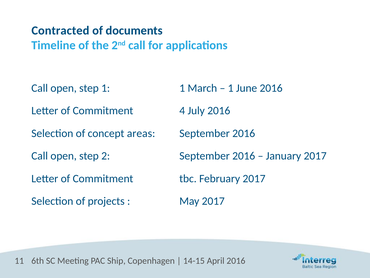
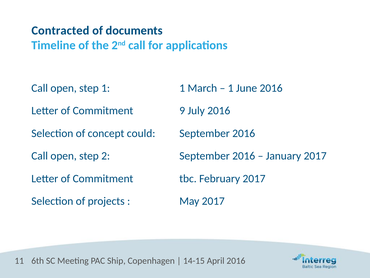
4: 4 -> 9 (182, 111)
areas: areas -> could (141, 133)
